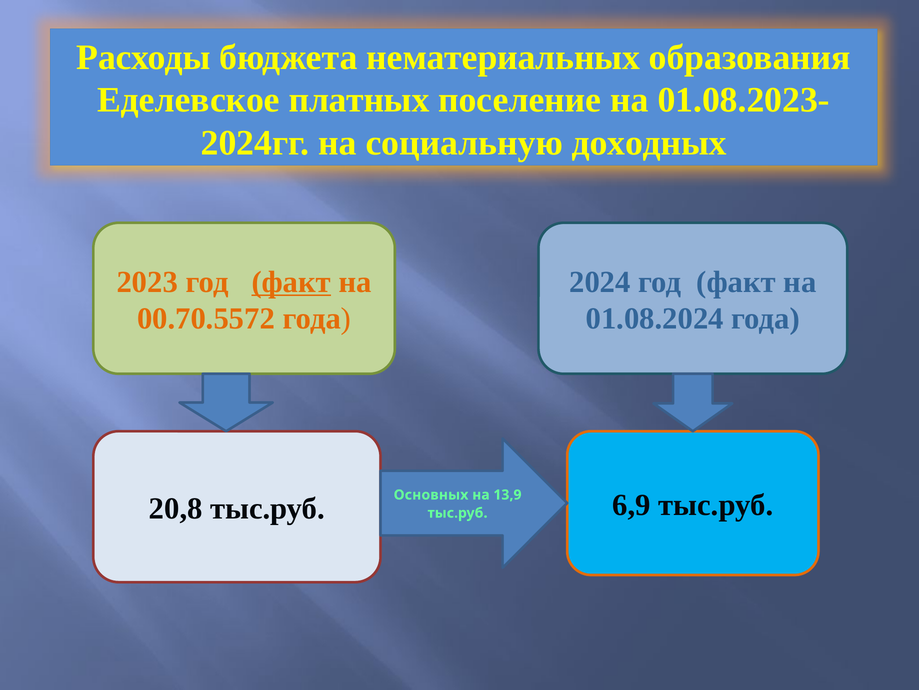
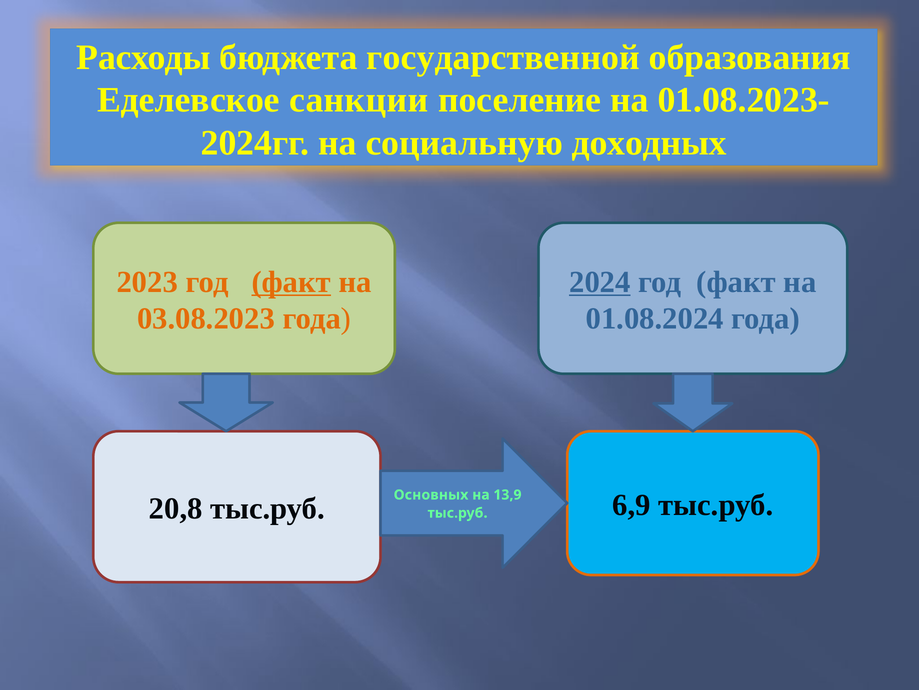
нематериальных: нематериальных -> государственной (503, 57)
платных: платных -> санкции (359, 100)
2024 underline: none -> present (600, 282)
00.70.5572: 00.70.5572 -> 03.08.2023 (206, 318)
